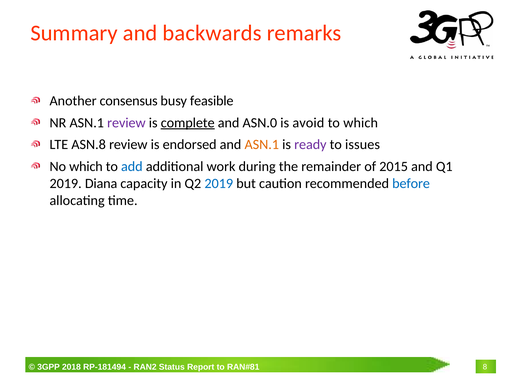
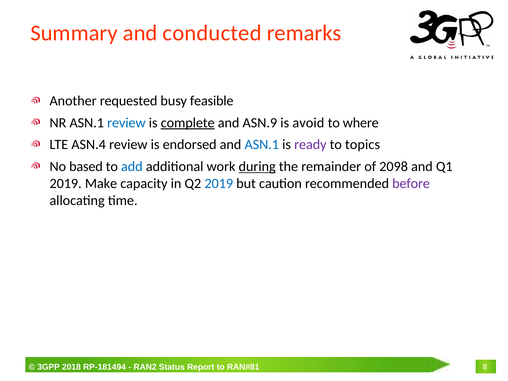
backwards: backwards -> conducted (212, 33)
consensus: consensus -> requested (129, 101)
review colour: purple -> blue (126, 123)
ASN.0: ASN.0 -> ASN.9 (260, 123)
to which: which -> where (361, 123)
ASN.8: ASN.8 -> ASN.4 (89, 145)
ASN.1 colour: orange -> blue (262, 145)
issues: issues -> topics (363, 145)
No which: which -> based (86, 167)
during underline: none -> present (257, 167)
2015: 2015 -> 2098 (394, 167)
Diana: Diana -> Make (101, 183)
before colour: blue -> purple (411, 183)
